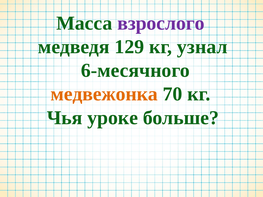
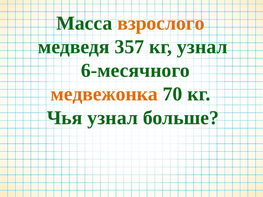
взрослого colour: purple -> orange (161, 23)
129: 129 -> 357 (129, 47)
Чья уроке: уроке -> узнал (113, 118)
